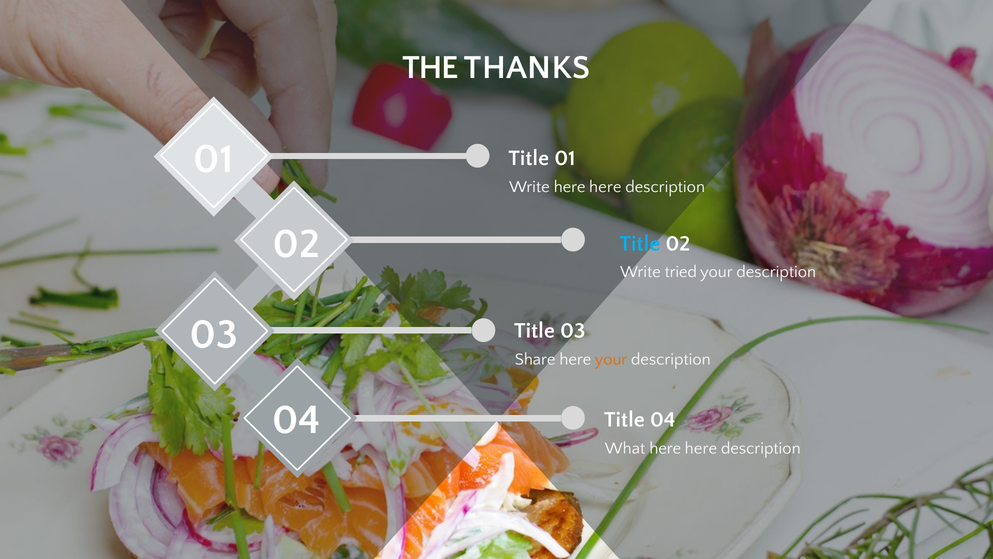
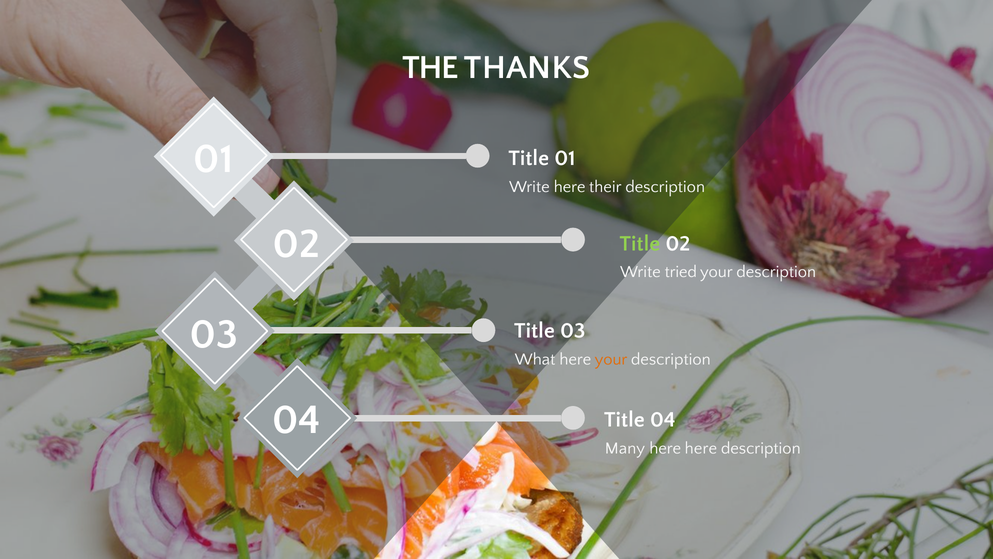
Write here here: here -> their (605, 186)
Title colour: light blue -> light green (640, 243)
Share: Share -> What (535, 359)
What: What -> Many (625, 448)
